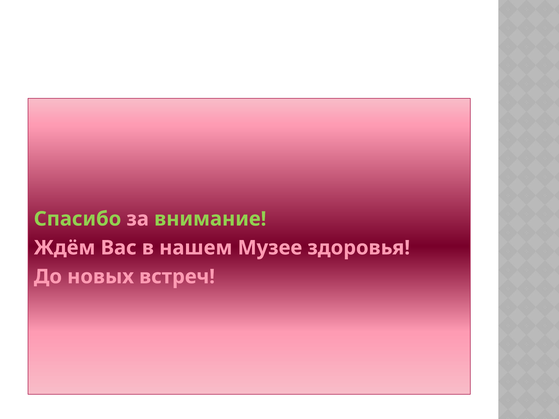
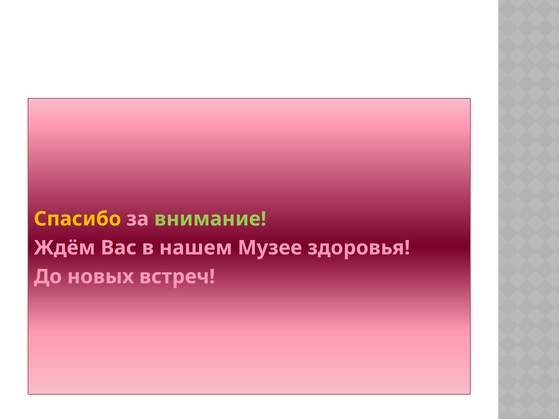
Спасибо colour: light green -> yellow (77, 219)
